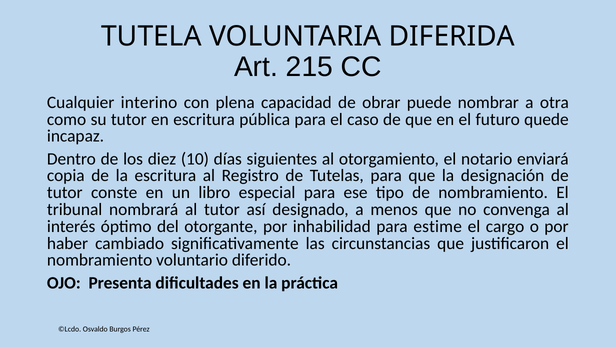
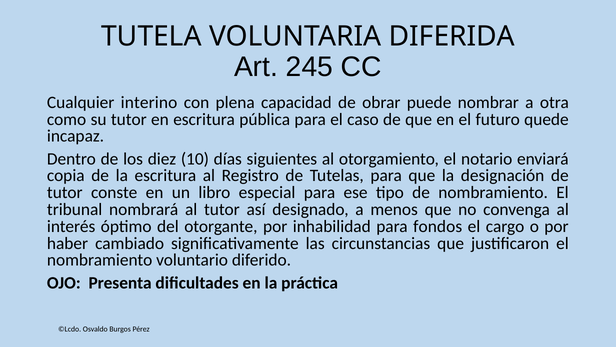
215: 215 -> 245 (309, 67)
estime: estime -> fondos (438, 226)
